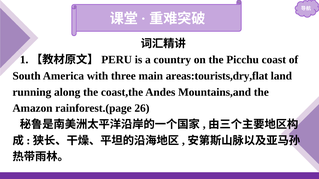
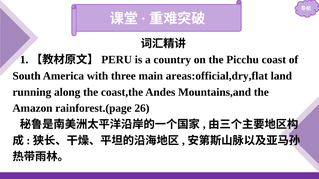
areas:tourists,dry,flat: areas:tourists,dry,flat -> areas:official,dry,flat (217, 76)
